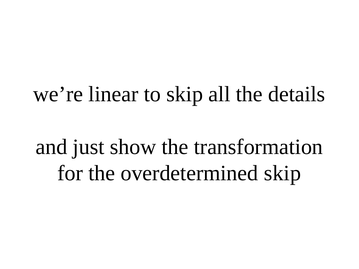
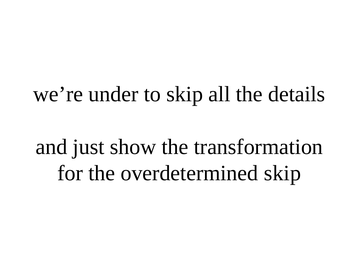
linear: linear -> under (113, 94)
